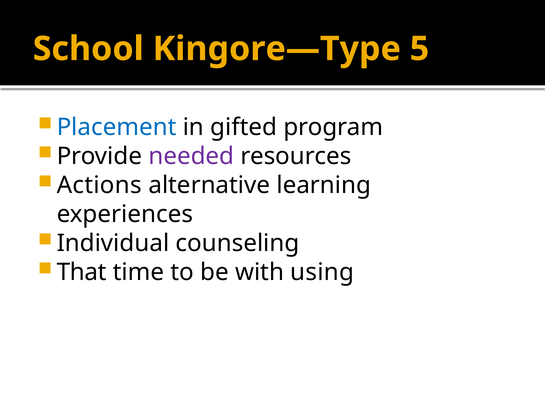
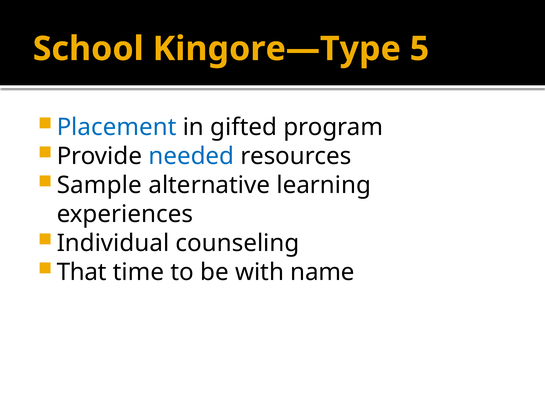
needed colour: purple -> blue (191, 157)
Actions: Actions -> Sample (99, 186)
using: using -> name (322, 273)
